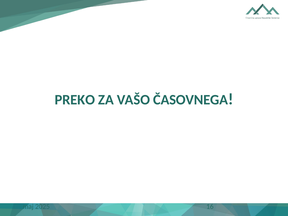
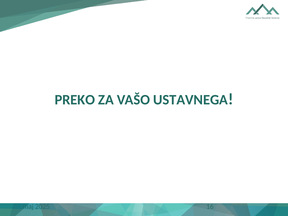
ČASOVNEGA: ČASOVNEGA -> USTAVNEGA (191, 100)
